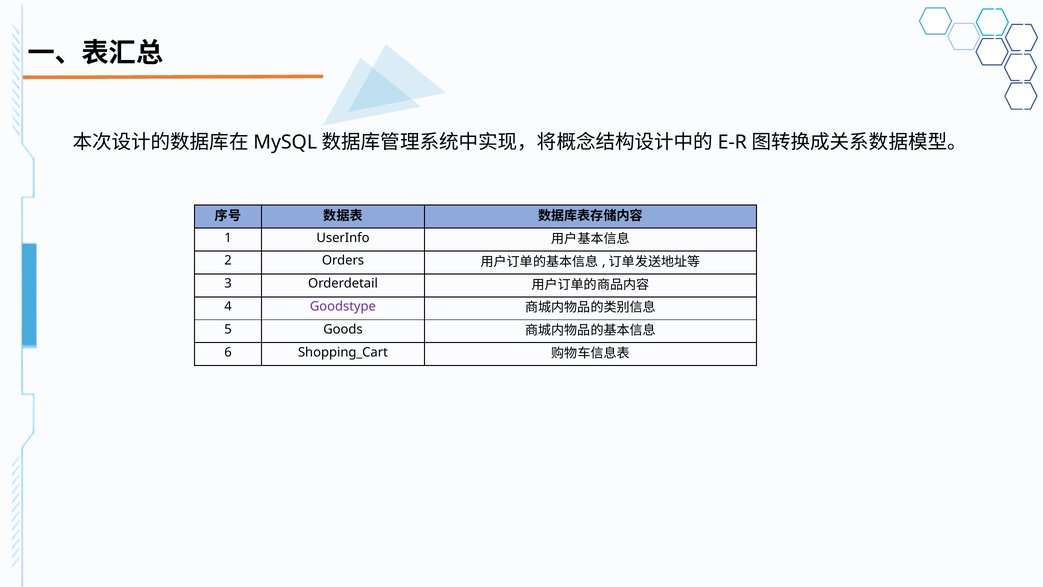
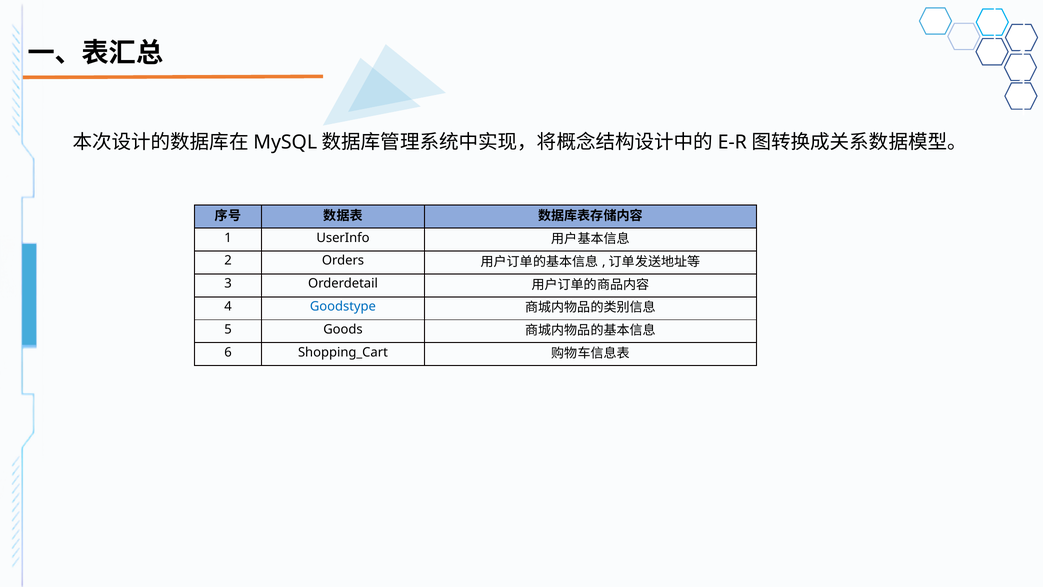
Goodstype colour: purple -> blue (343, 306)
